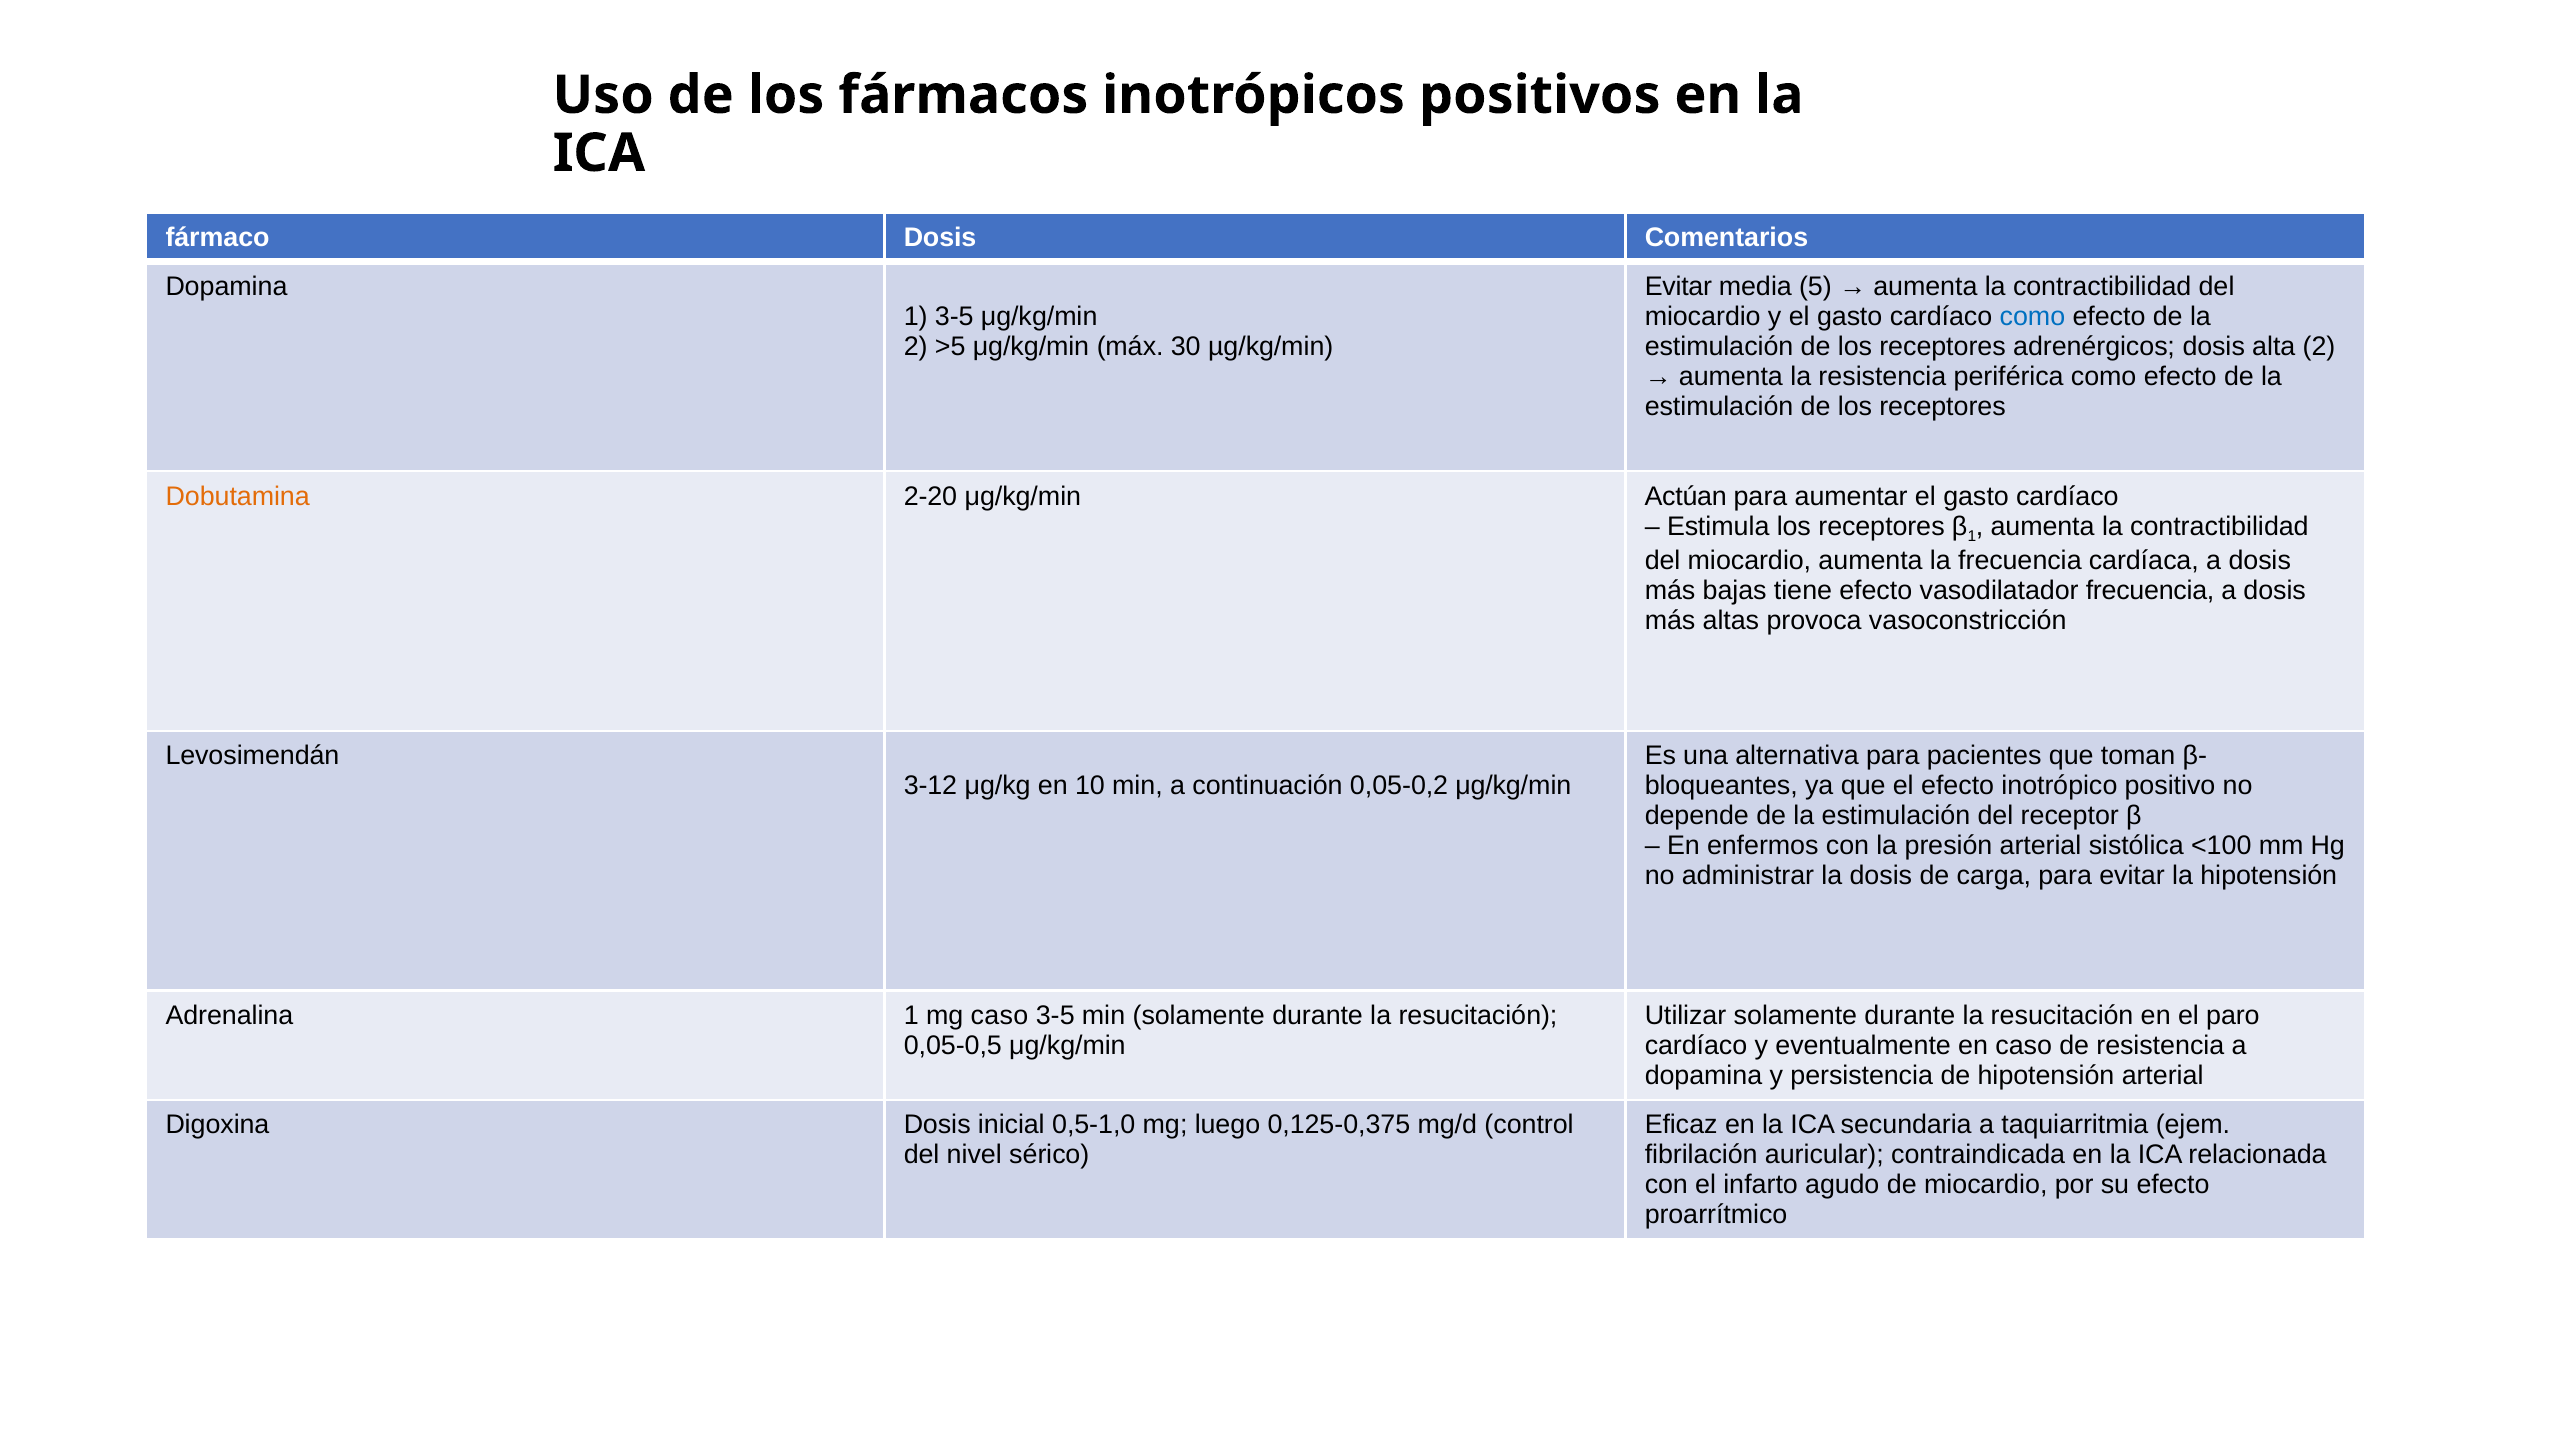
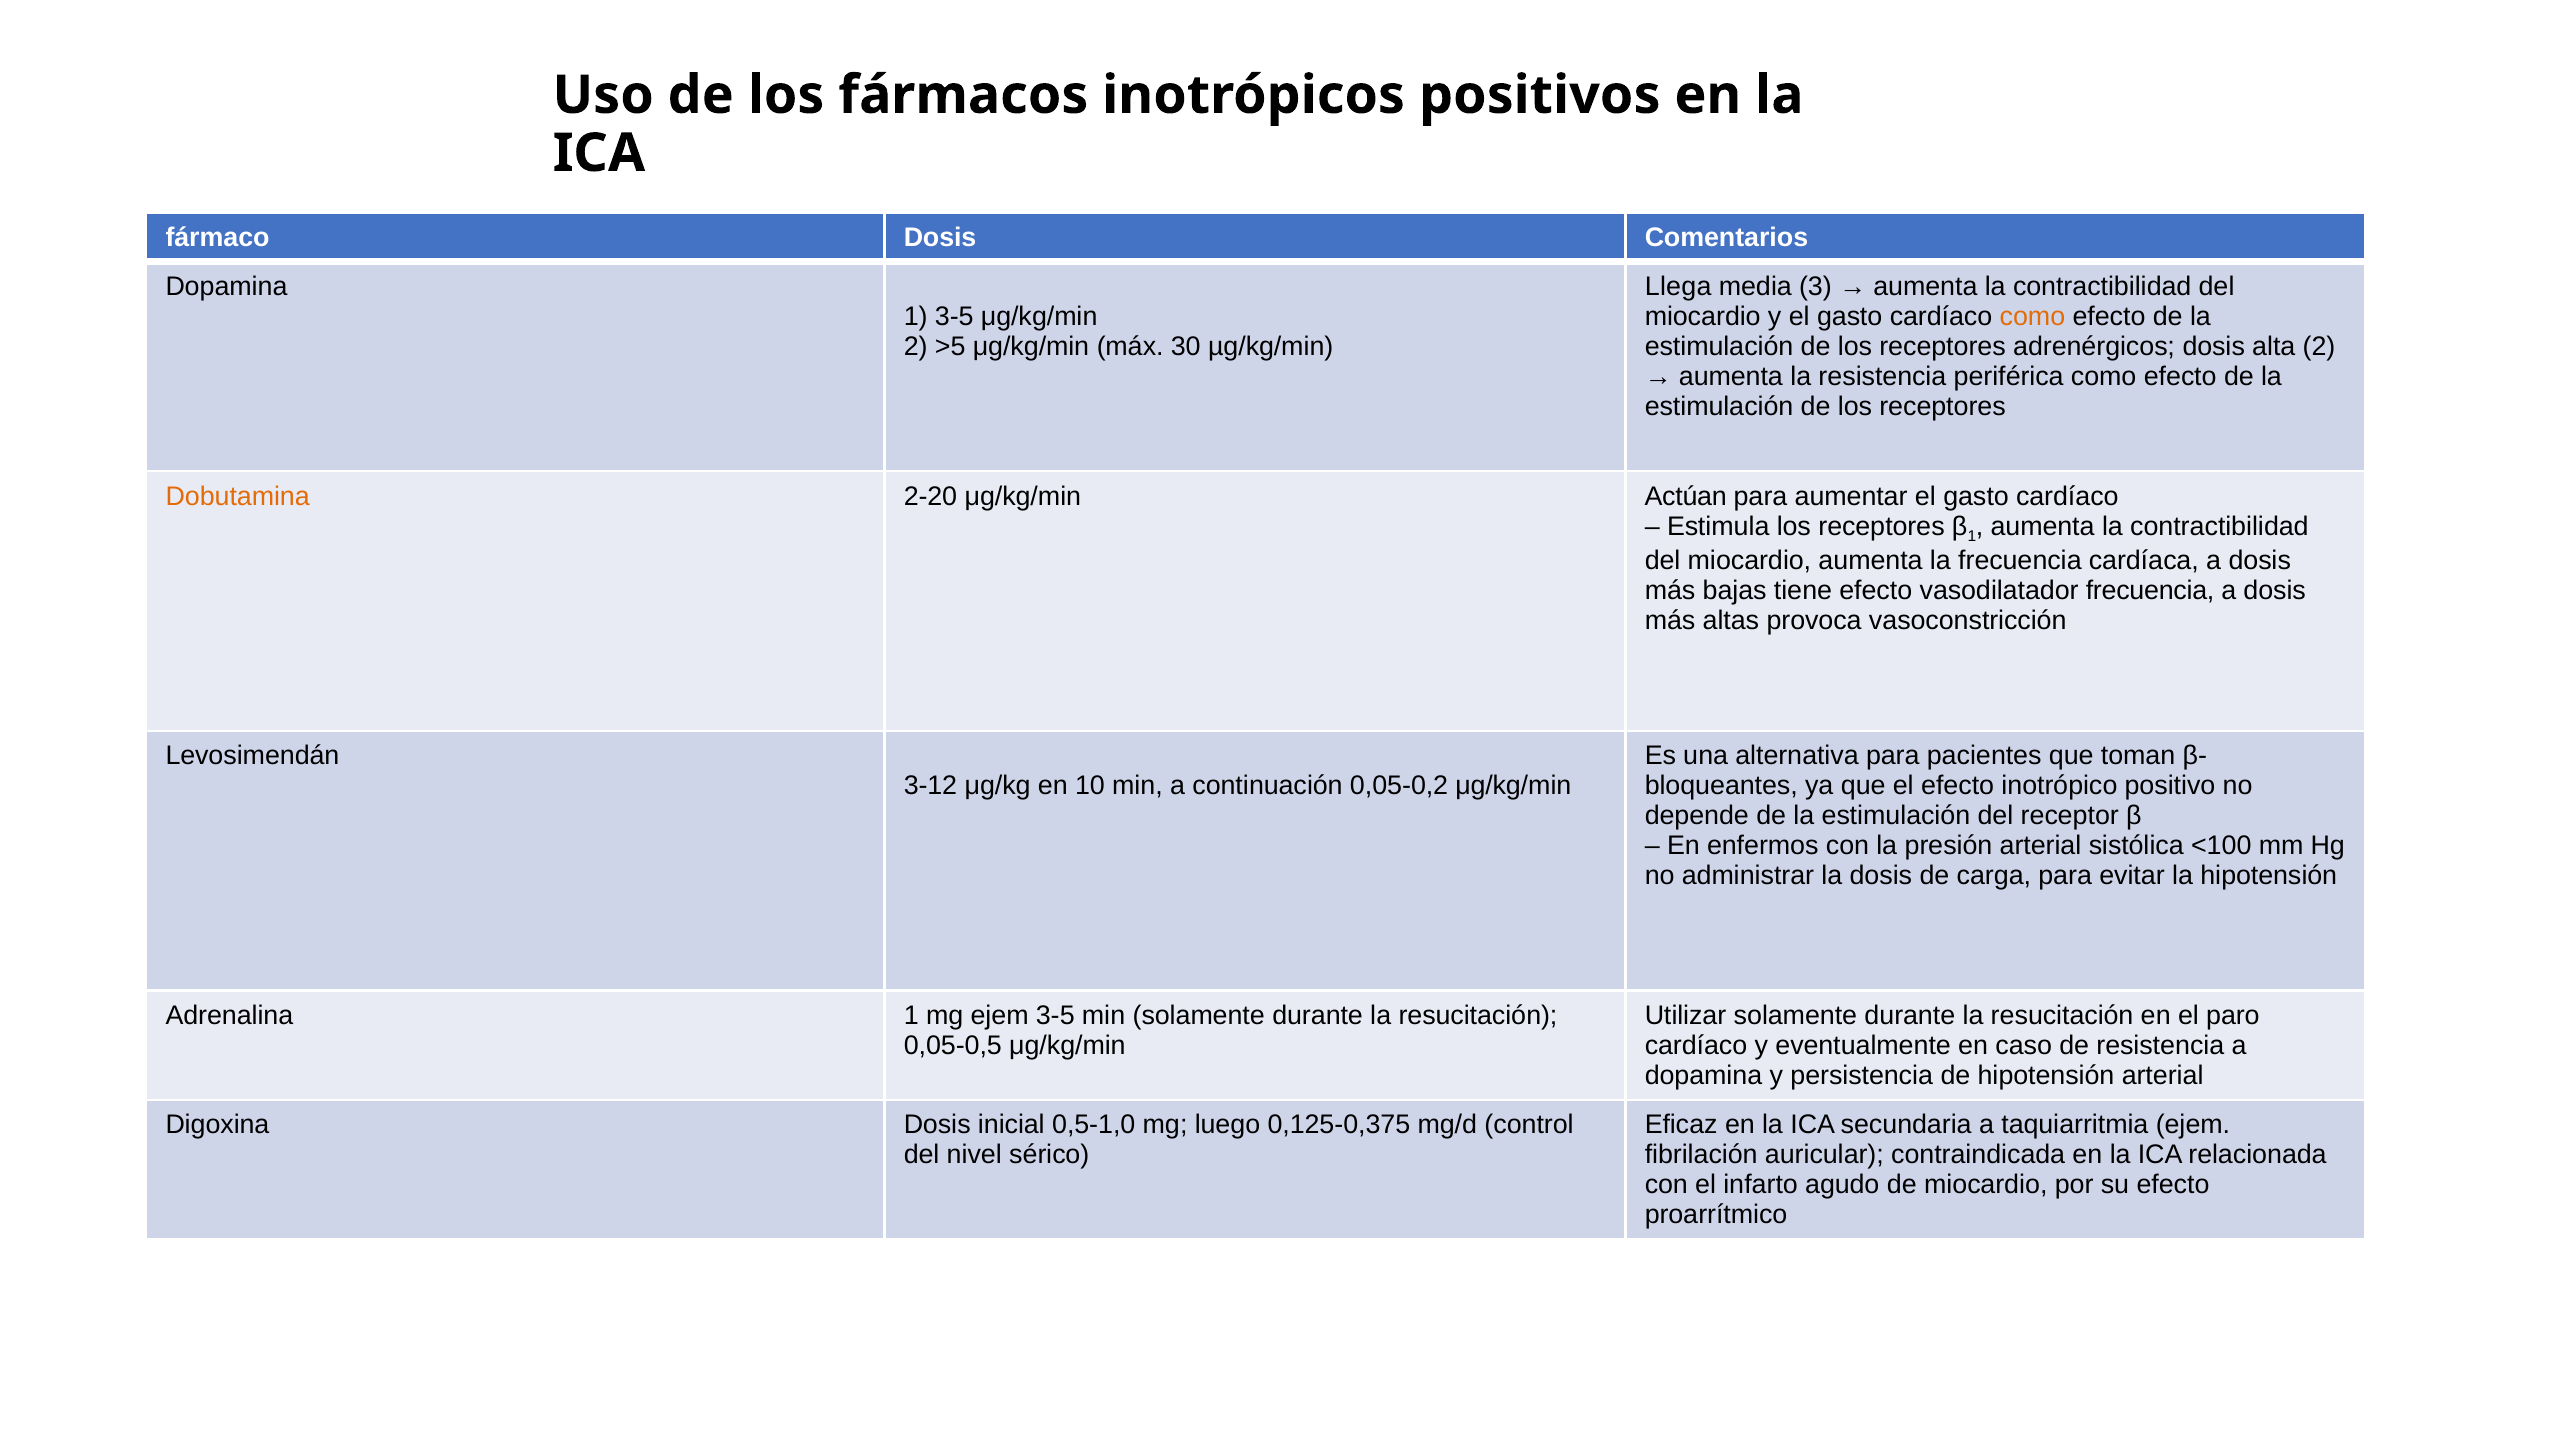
Evitar: Evitar -> Llega (1678, 287)
5: 5 -> 3 (1815, 287)
como colour: blue -> orange (2032, 317)
mg caso: caso -> ejem (1000, 1015)
